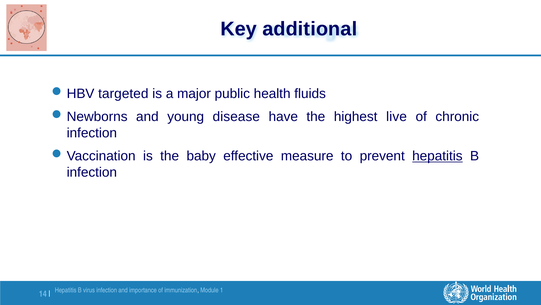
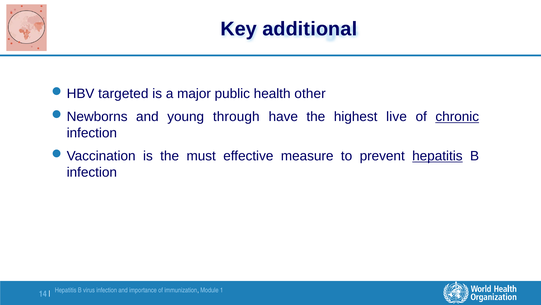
fluids: fluids -> other (310, 94)
disease: disease -> through (236, 117)
chronic underline: none -> present (457, 117)
baby: baby -> must (201, 156)
